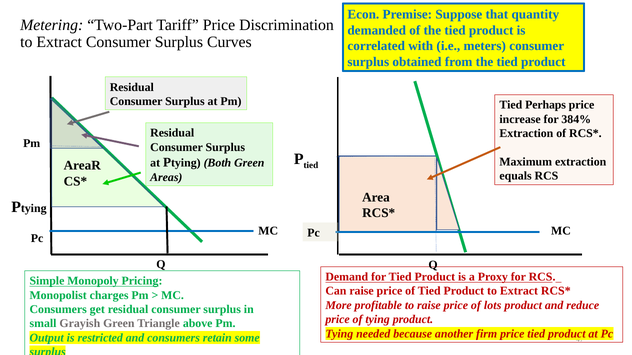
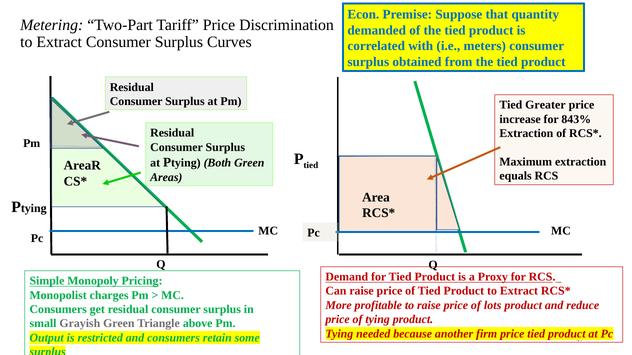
Perhaps: Perhaps -> Greater (545, 105)
384%: 384% -> 843% (576, 119)
